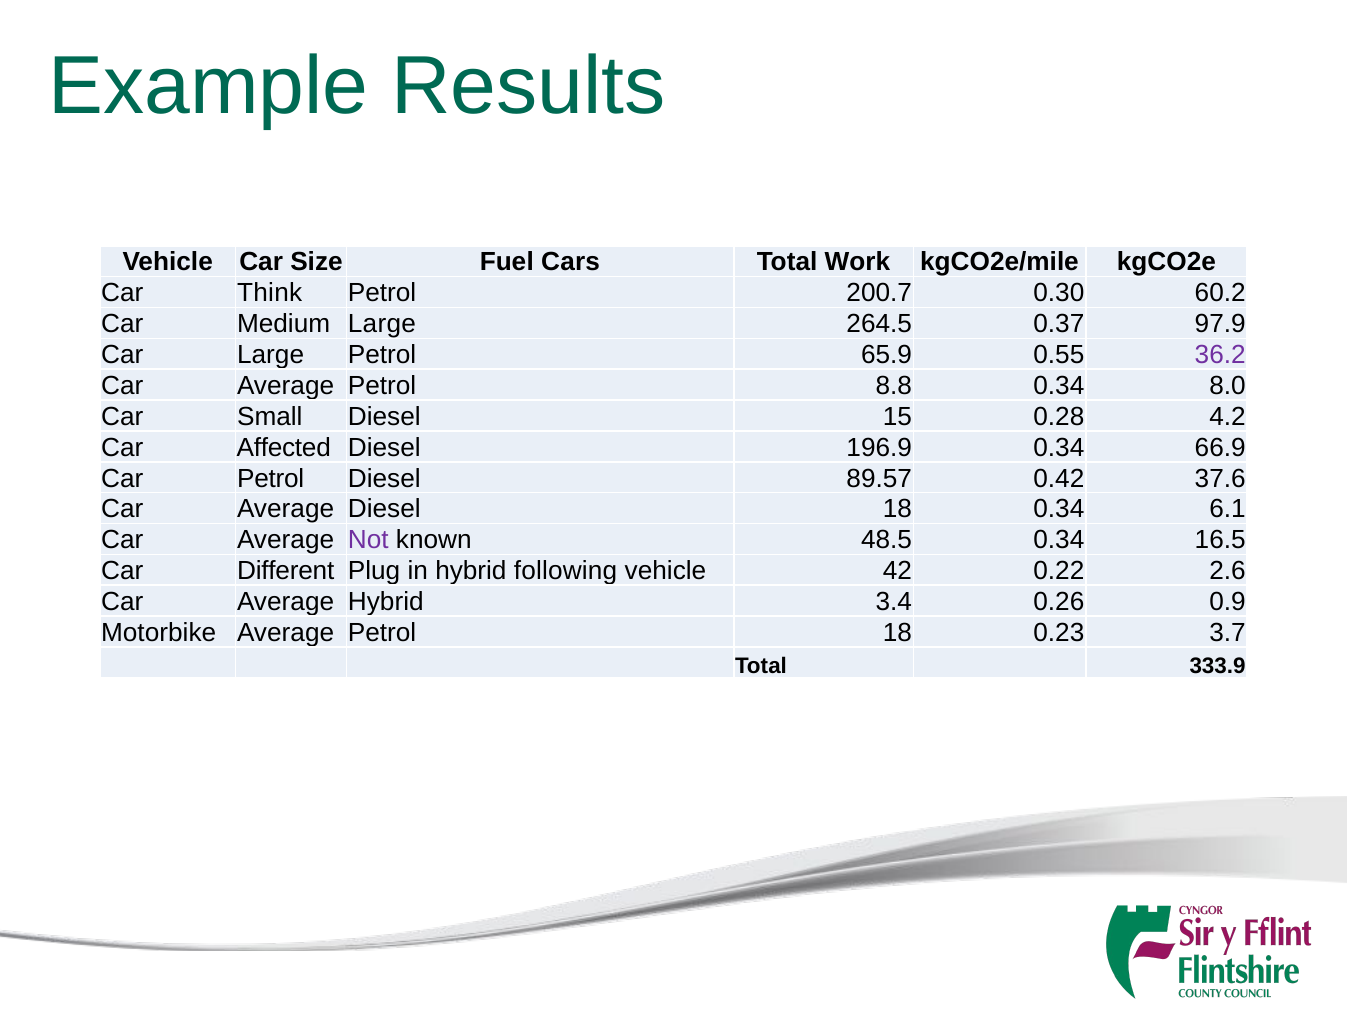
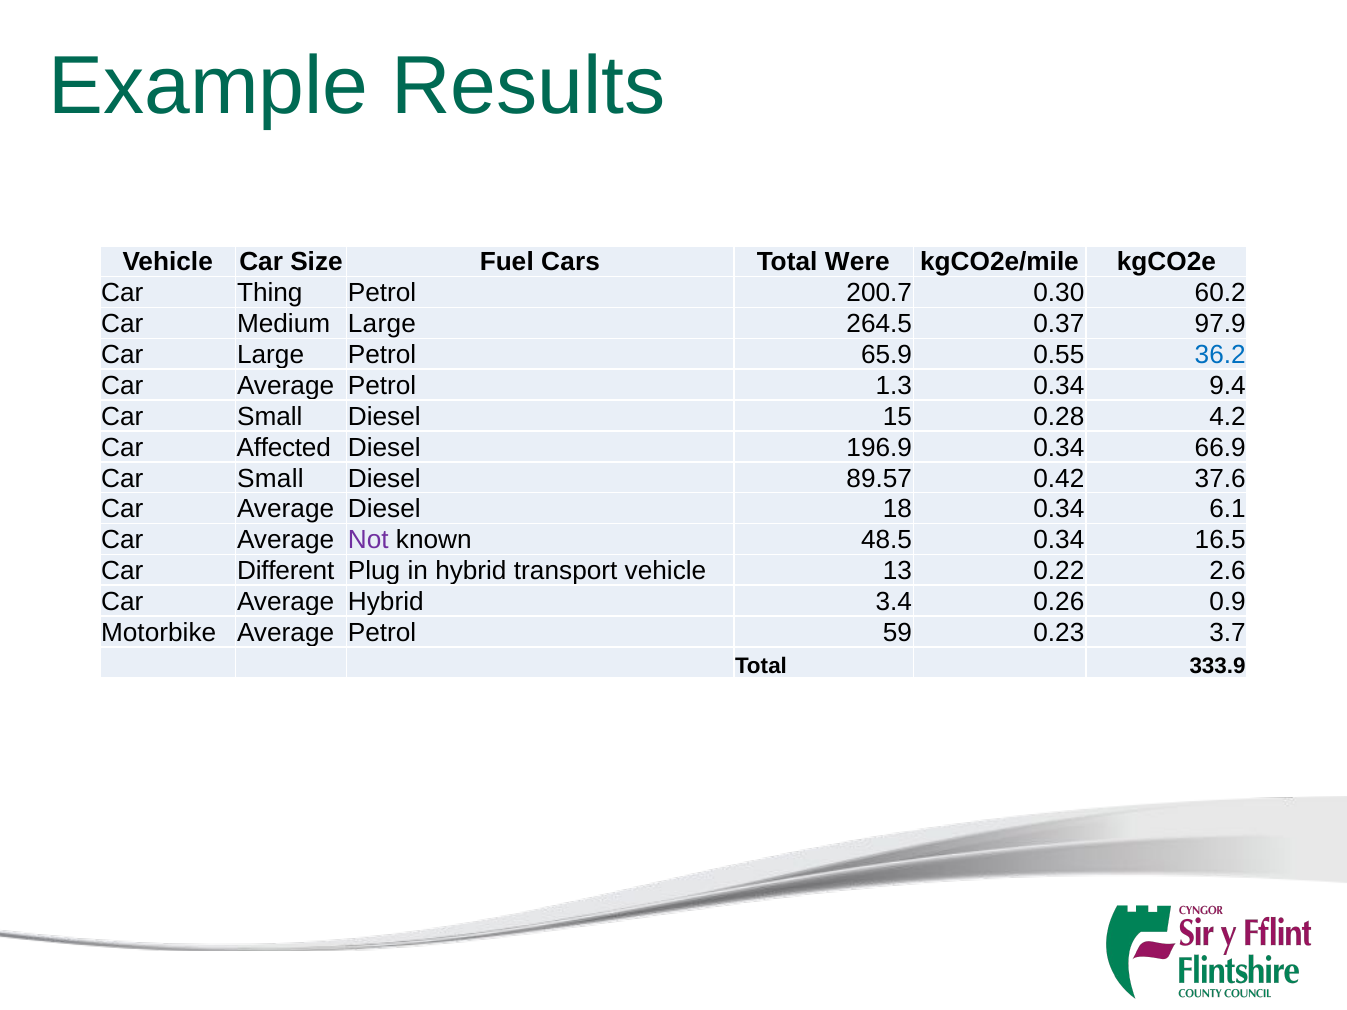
Work: Work -> Were (857, 262)
Think: Think -> Thing (270, 293)
36.2 colour: purple -> blue (1220, 355)
8.8: 8.8 -> 1.3 (894, 386)
8.0: 8.0 -> 9.4 (1228, 386)
Petrol: Petrol -> Small (270, 479)
following: following -> transport (566, 571)
42: 42 -> 13 (897, 571)
Petrol 18: 18 -> 59 (897, 633)
